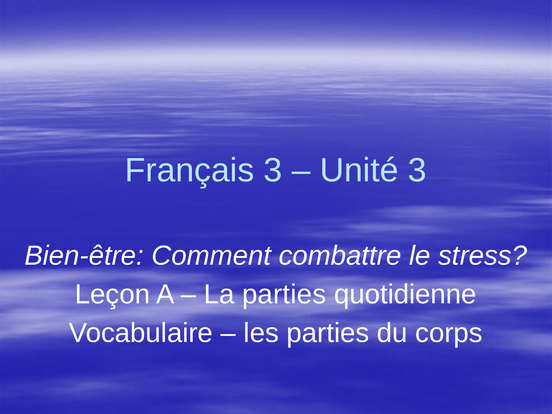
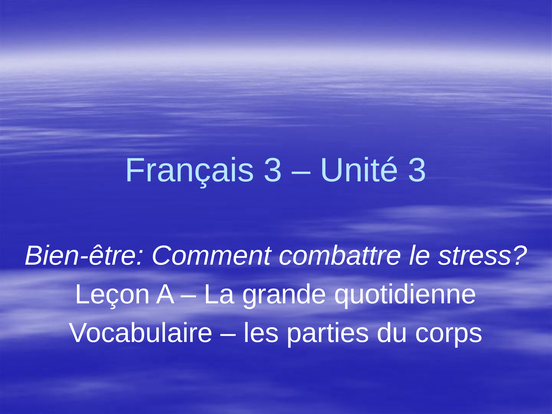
La parties: parties -> grande (284, 294)
